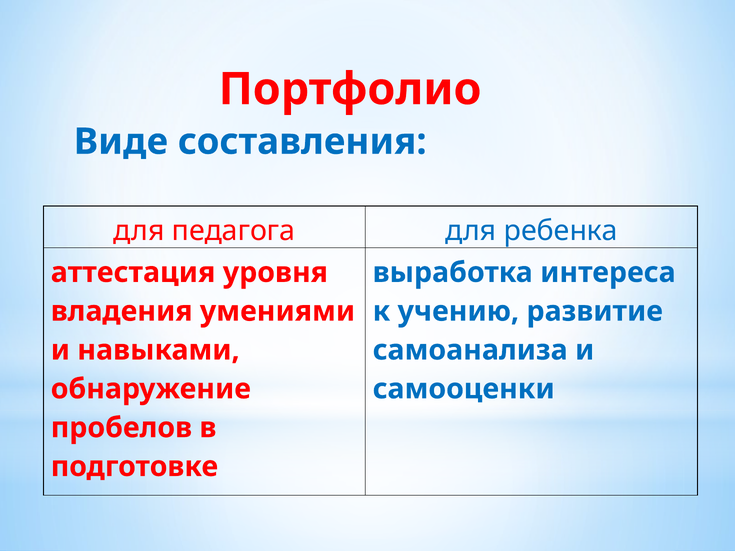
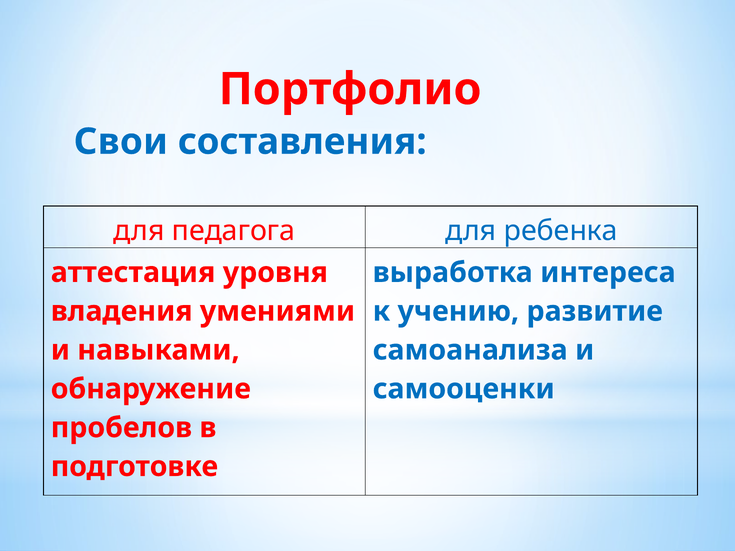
Виде: Виде -> Свои (121, 142)
